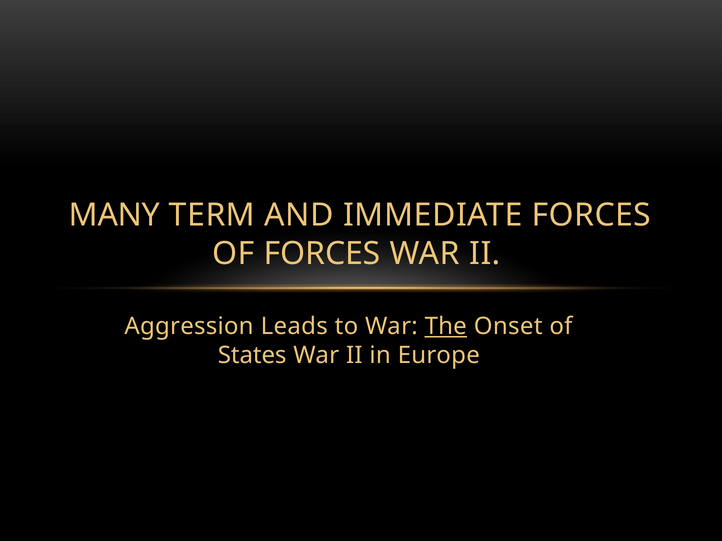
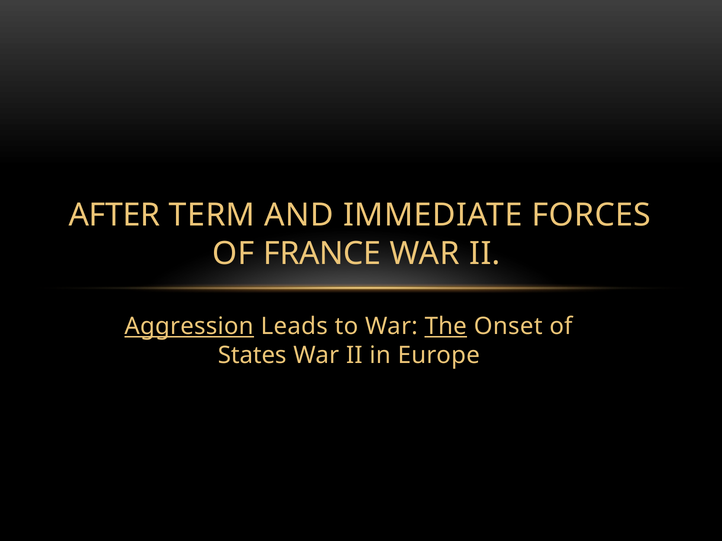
MANY: MANY -> AFTER (114, 215)
OF FORCES: FORCES -> FRANCE (322, 254)
Aggression underline: none -> present (189, 327)
